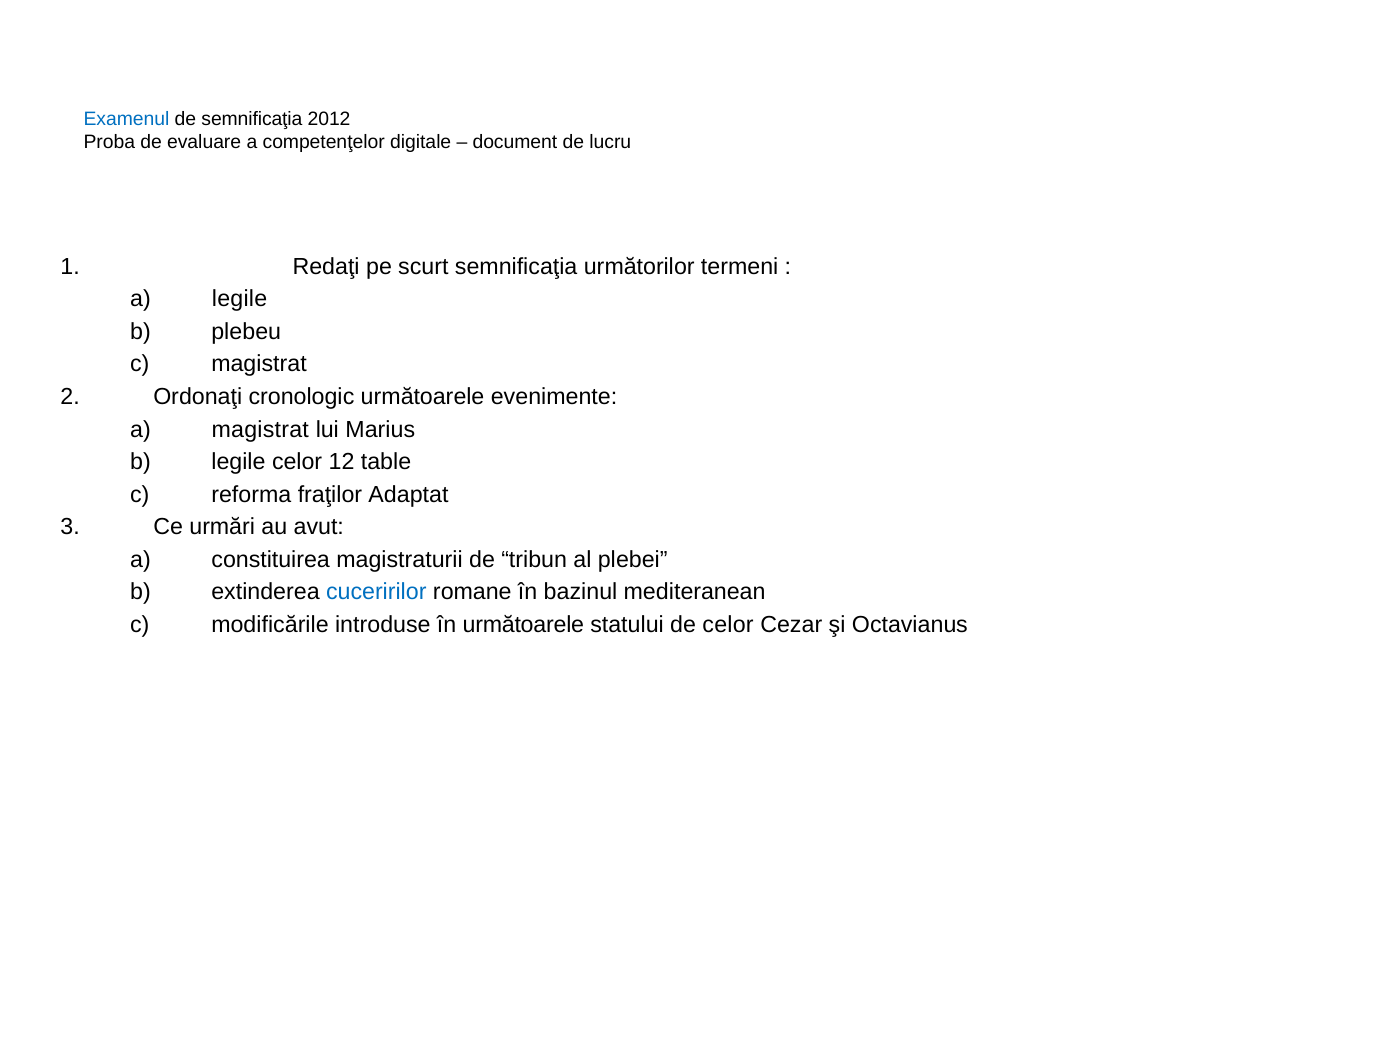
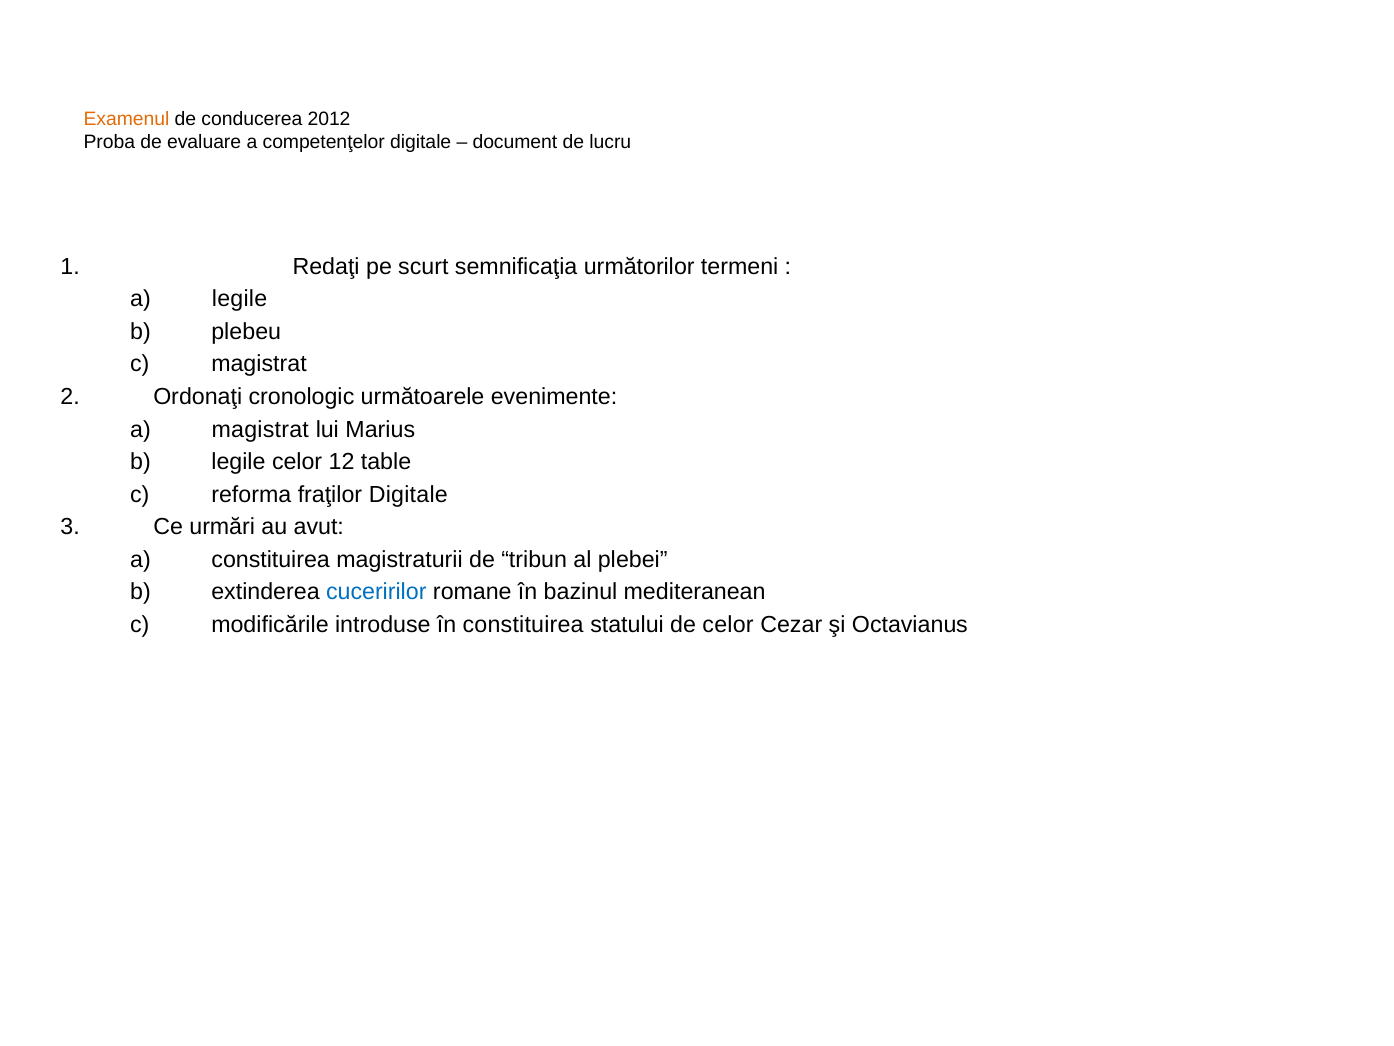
Examenul colour: blue -> orange (127, 119)
de semnificaţia: semnificaţia -> conducerea (252, 119)
fraţilor Adaptat: Adaptat -> Digitale (408, 494)
în următoarele: următoarele -> constituirea (523, 624)
